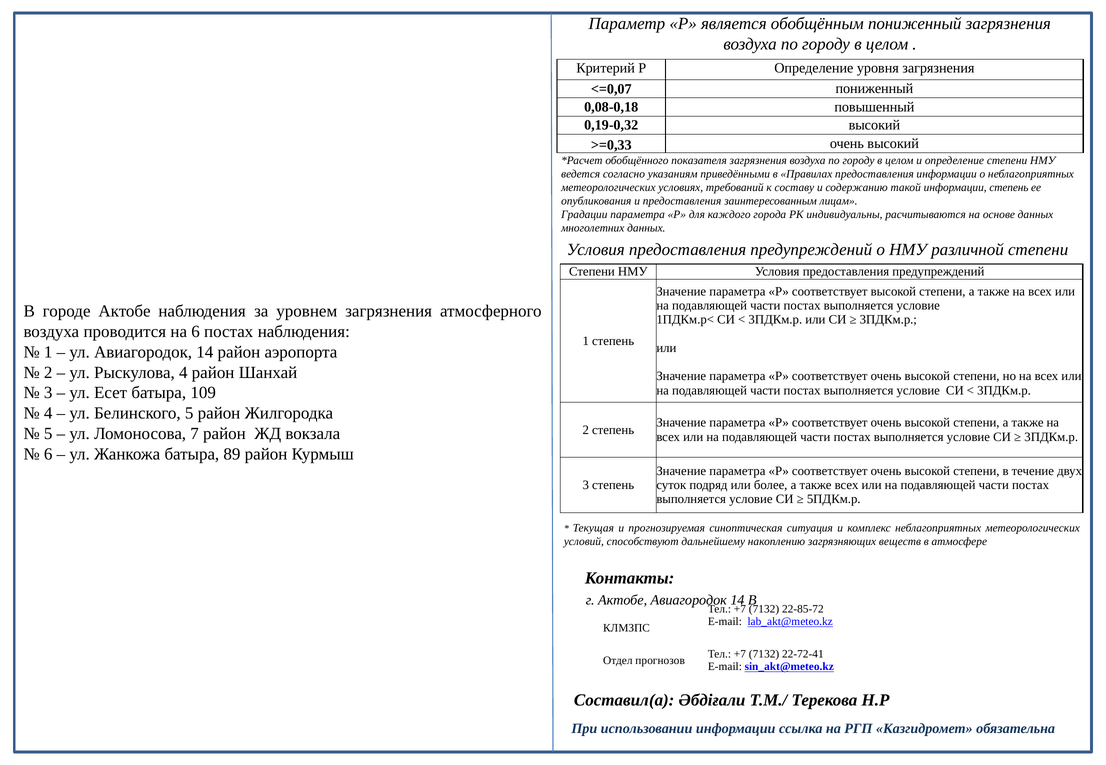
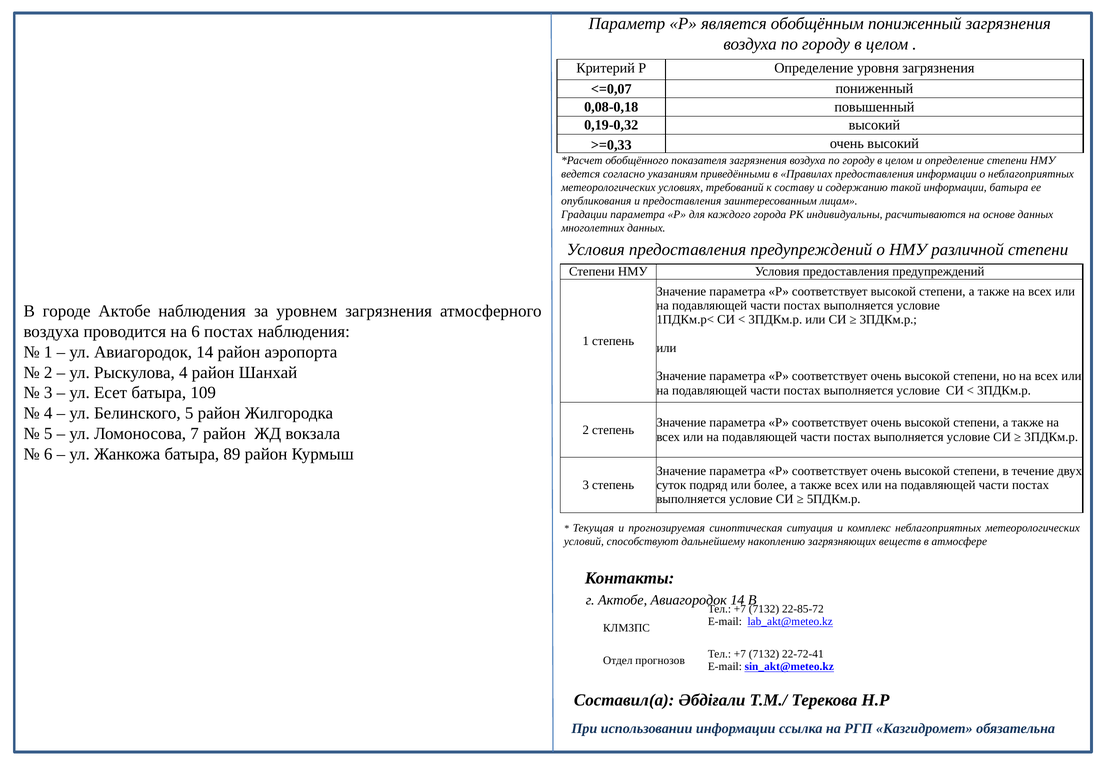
информации степень: степень -> батыра (1009, 188)
